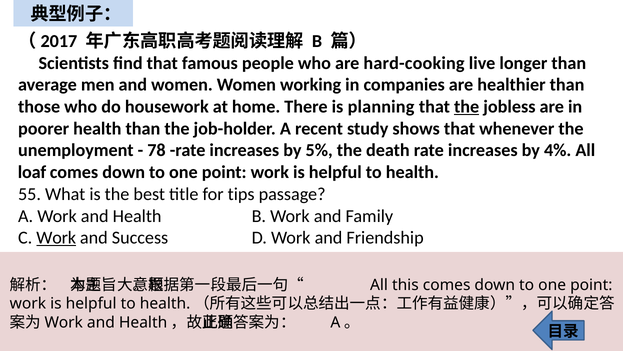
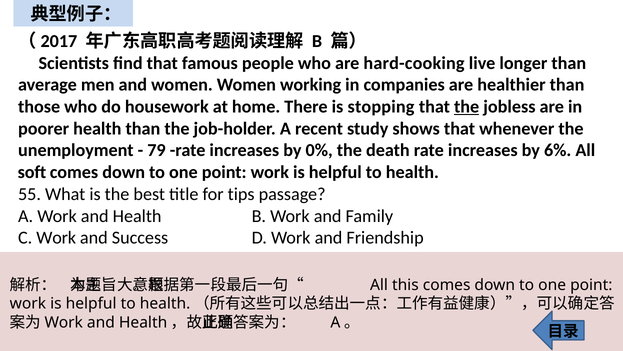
planning: planning -> stopping (381, 107)
78: 78 -> 79 (156, 150)
5%: 5% -> 0% (319, 150)
4%: 4% -> 6% (558, 150)
loaf: loaf -> soft (32, 172)
Work underline: present -> none (56, 237)
